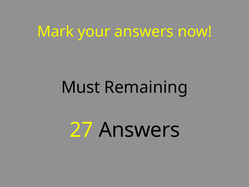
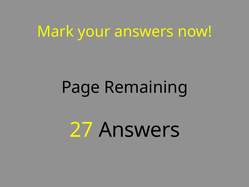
Must: Must -> Page (81, 87)
